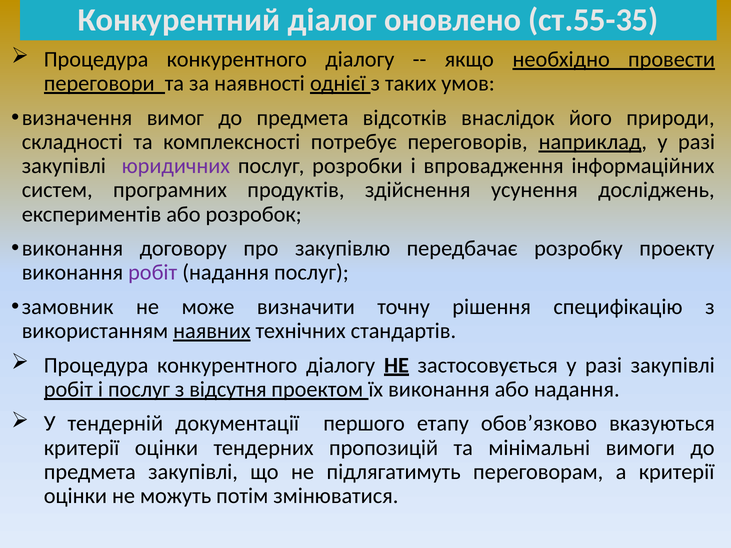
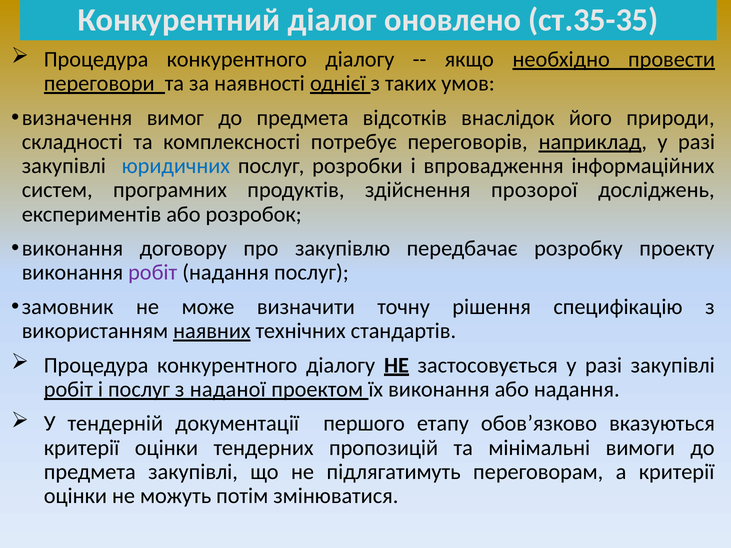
ст.55-35: ст.55-35 -> ст.35-35 (593, 20)
юридичних colour: purple -> blue (176, 166)
усунення: усунення -> прозорої (534, 190)
відсутня: відсутня -> наданої (228, 389)
